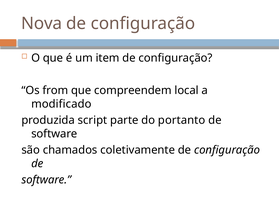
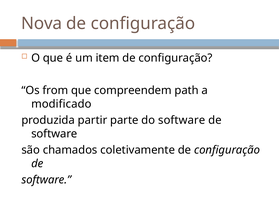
local: local -> path (187, 90)
script: script -> partir (92, 120)
do portanto: portanto -> software (182, 120)
